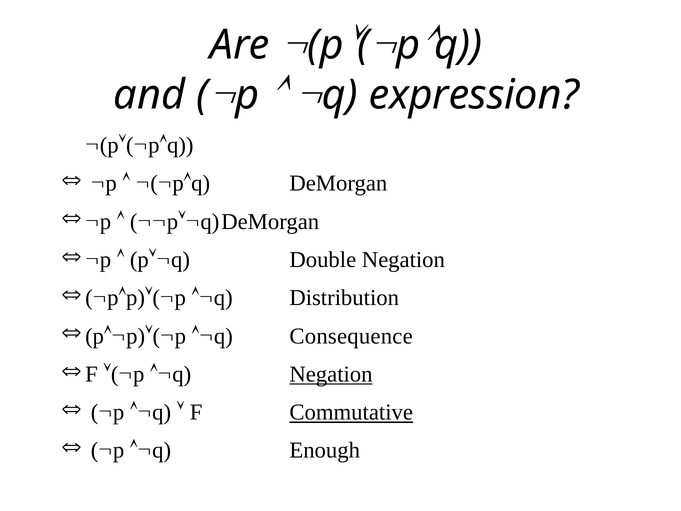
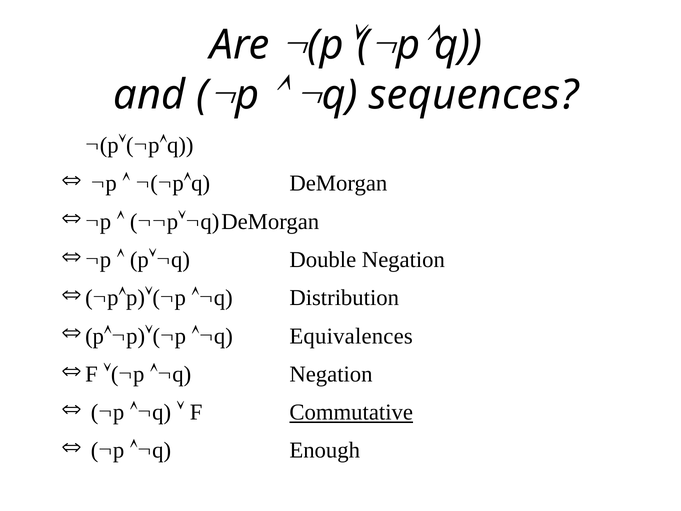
expression: expression -> sequences (474, 95)
Consequence: Consequence -> Equivalences (351, 336)
Negation underline: present -> none (331, 374)
